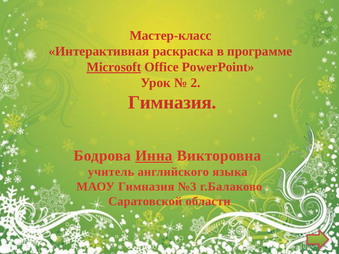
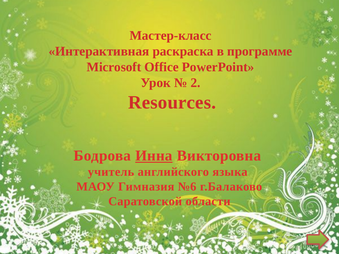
Microsoft underline: present -> none (114, 67)
Гимназия: Гимназия -> Resources (172, 103)
№3: №3 -> №6 (187, 187)
